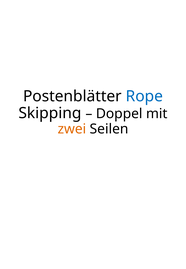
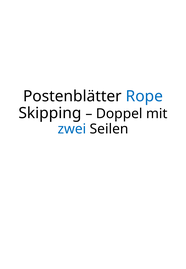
zwei colour: orange -> blue (72, 129)
